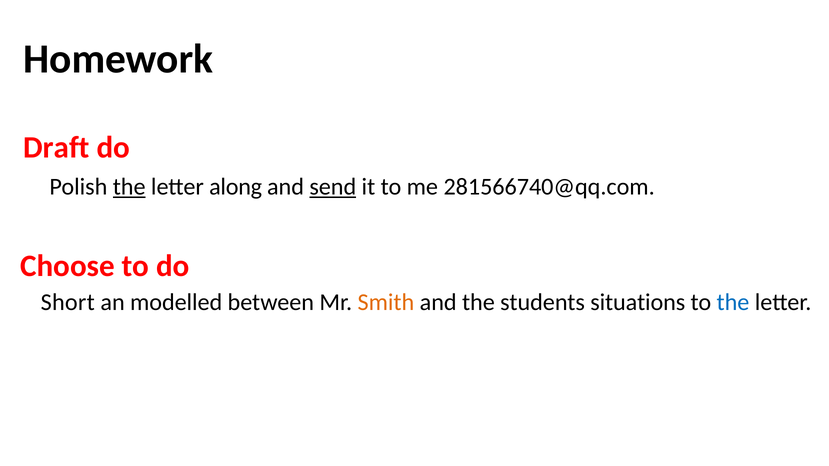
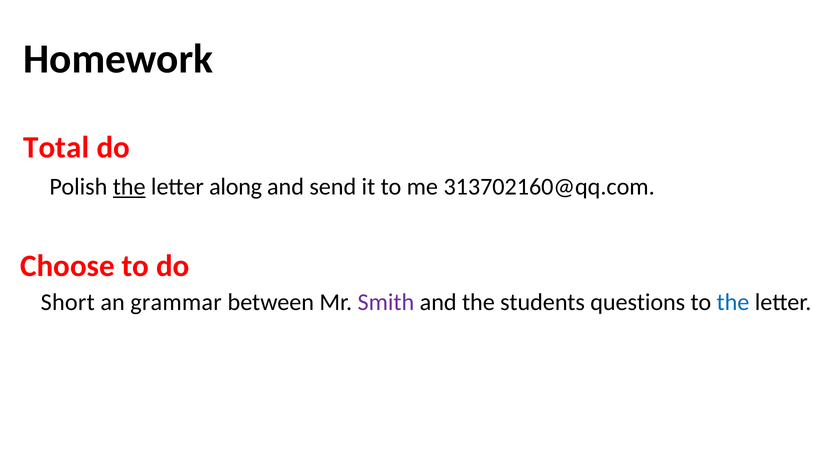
Draft: Draft -> Total (56, 148)
send underline: present -> none (333, 187)
281566740@qq.com: 281566740@qq.com -> 313702160@qq.com (549, 187)
modelled: modelled -> grammar (176, 302)
Smith colour: orange -> purple (386, 302)
situations: situations -> questions (638, 302)
